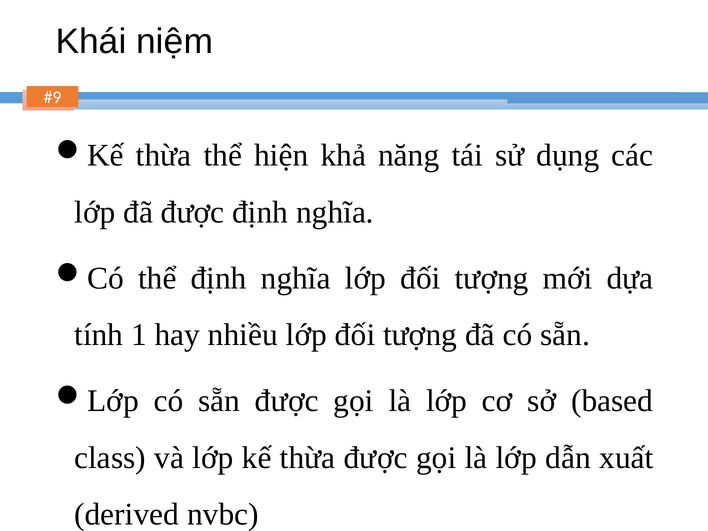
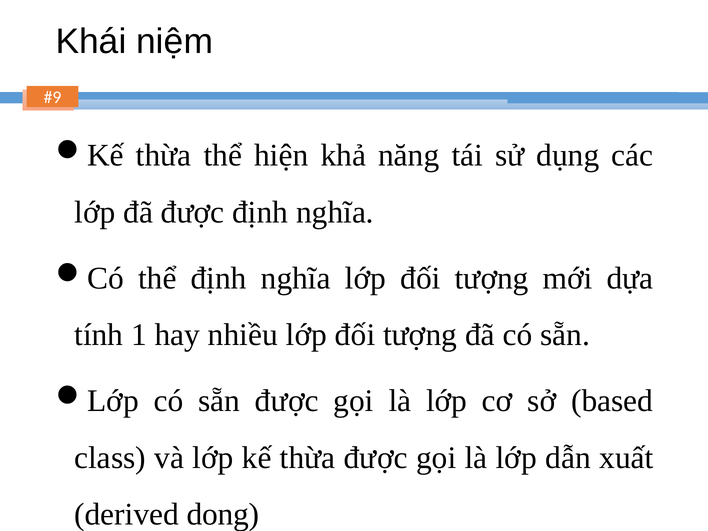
nvbc: nvbc -> dong (223, 514)
